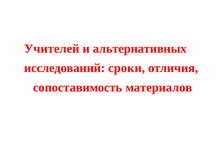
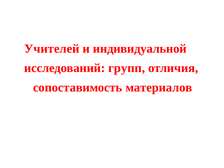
альтернативных: альтернативных -> индивидуальной (140, 49)
сроки: сроки -> групп (127, 68)
